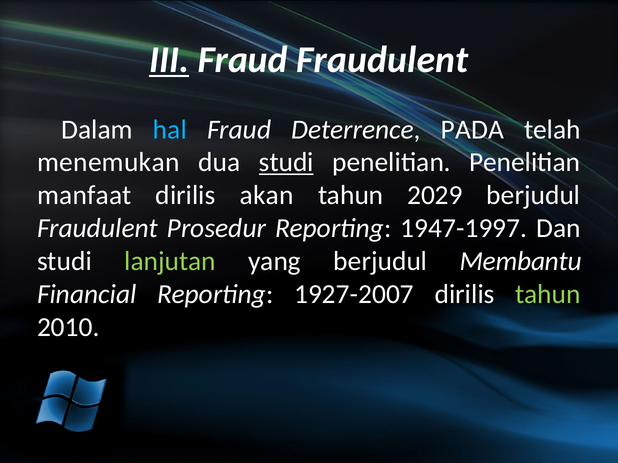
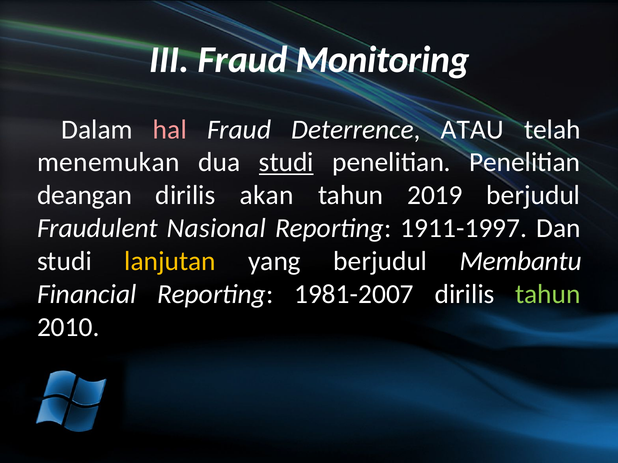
III underline: present -> none (169, 60)
Fraud Fraudulent: Fraudulent -> Monitoring (383, 60)
hal colour: light blue -> pink (170, 130)
PADA: PADA -> ATAU (472, 130)
manfaat: manfaat -> deangan (85, 196)
2029: 2029 -> 2019 (435, 196)
Prosedur: Prosedur -> Nasional (216, 229)
1947-1997: 1947-1997 -> 1911-1997 (464, 229)
lanjutan colour: light green -> yellow (170, 262)
1927-2007: 1927-2007 -> 1981-2007 (354, 294)
